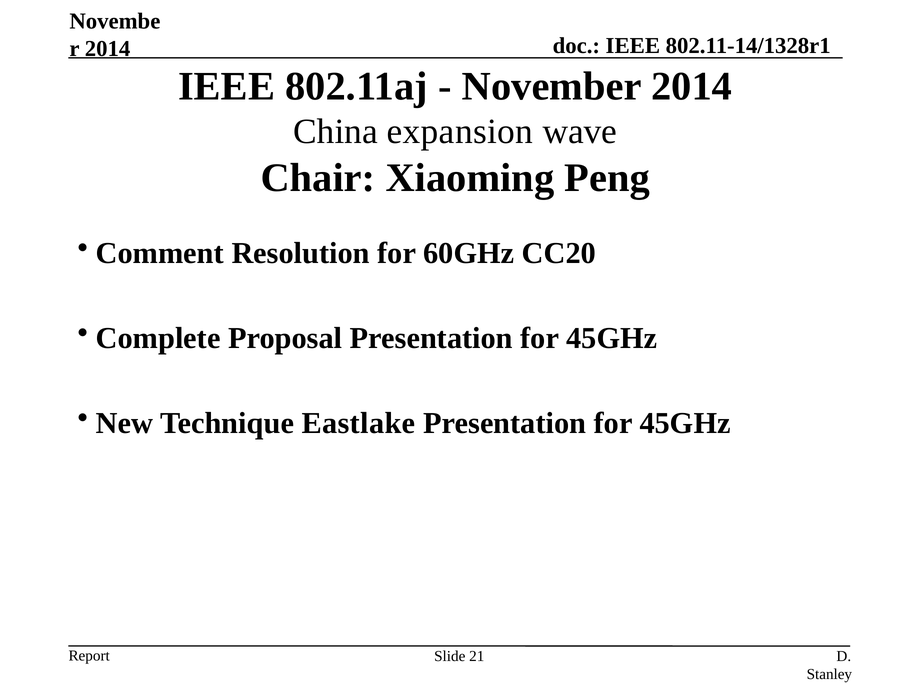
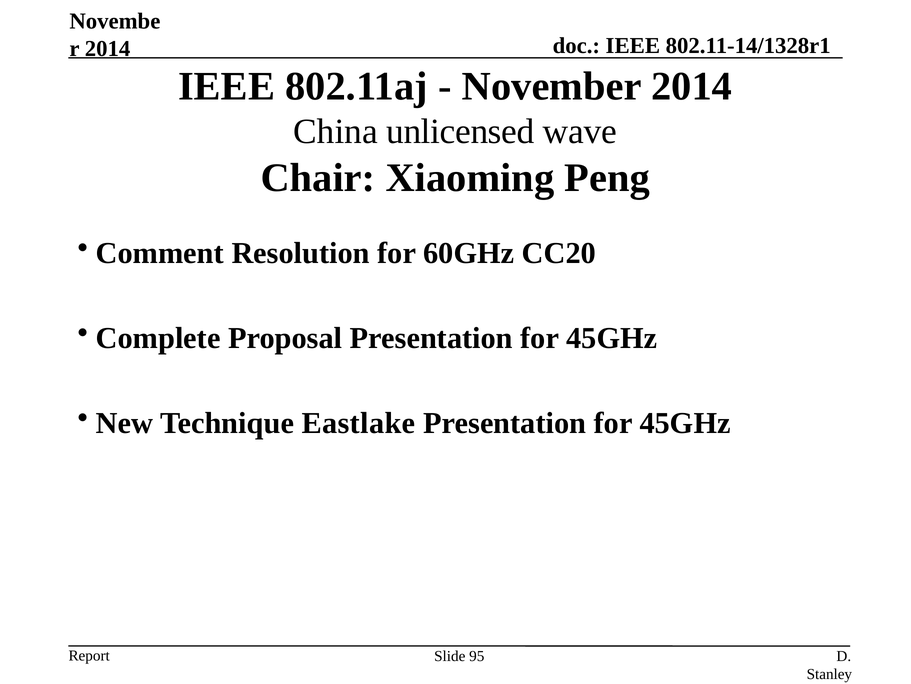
expansion: expansion -> unlicensed (460, 132)
21: 21 -> 95 (477, 655)
